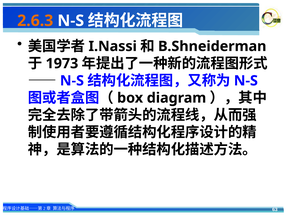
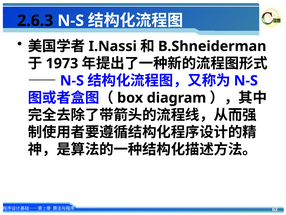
2.6.3 colour: orange -> black (35, 21)
